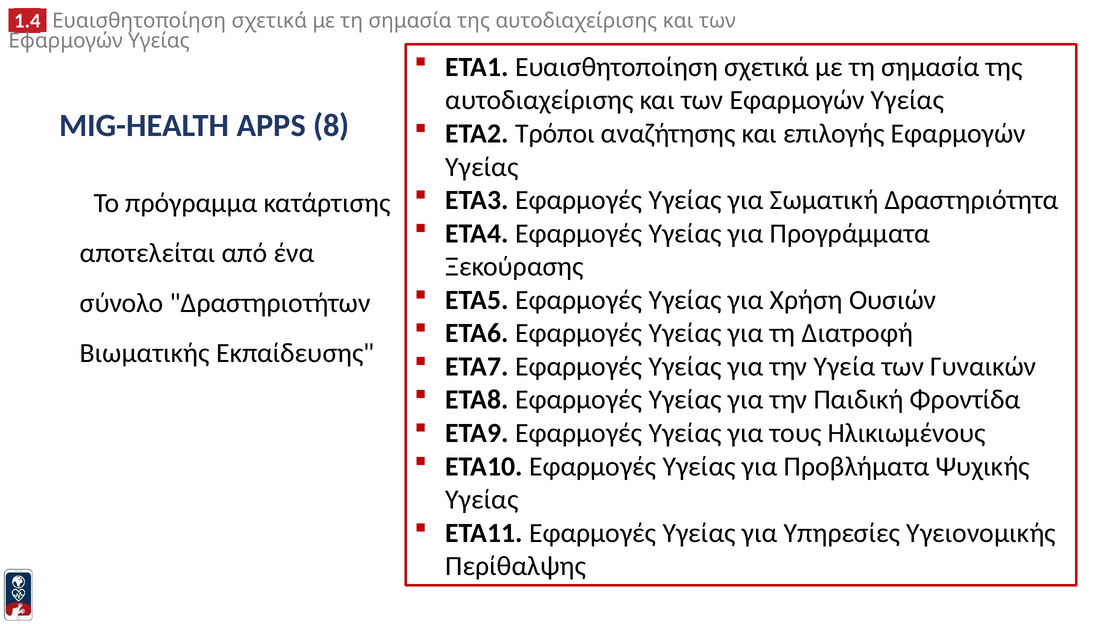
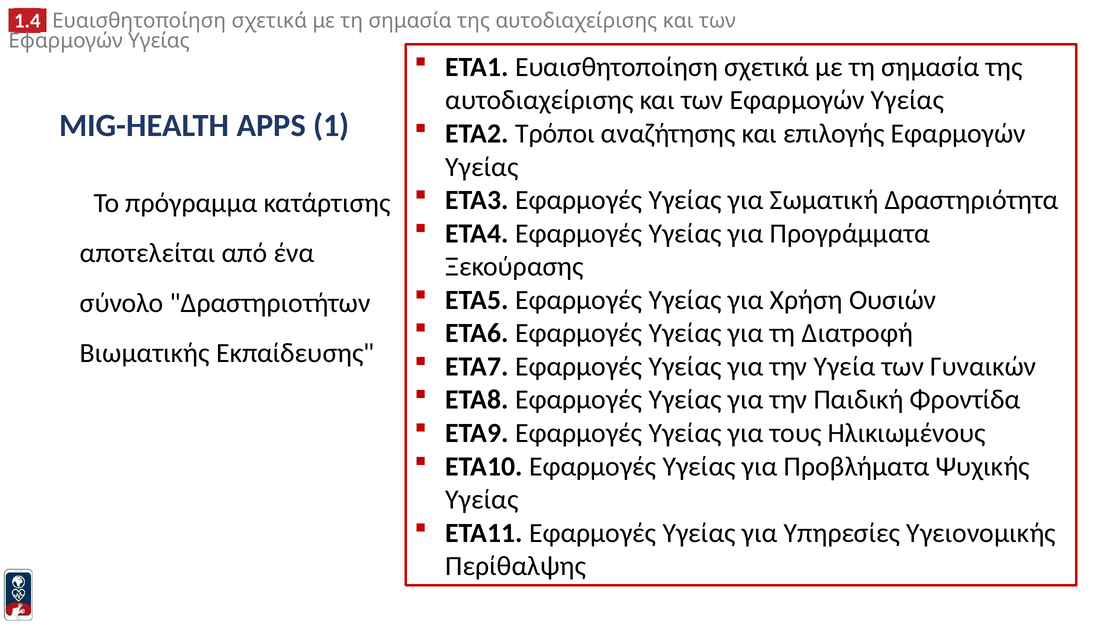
8: 8 -> 1 (331, 126)
